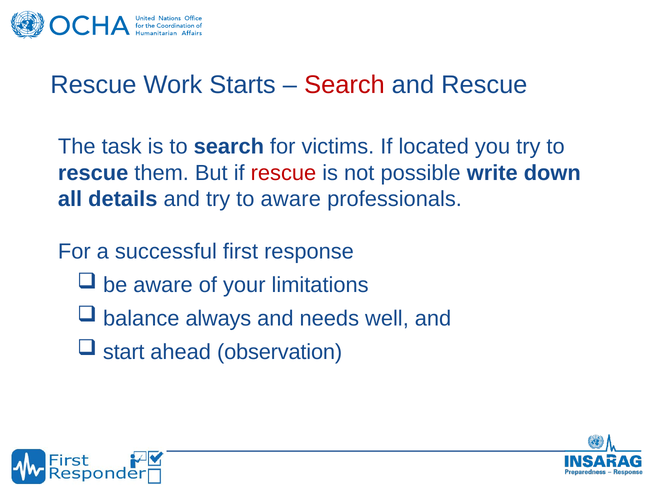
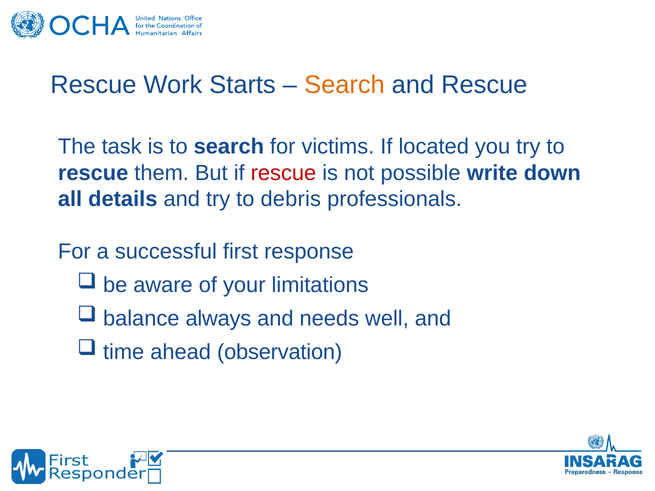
Search colour: red -> orange (344, 85)
to aware: aware -> debris (291, 199)
start: start -> time (124, 352)
